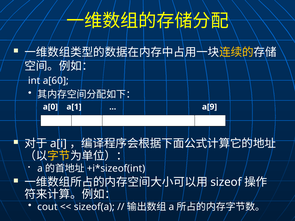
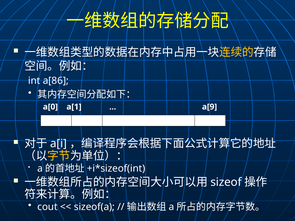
a[60: a[60 -> a[86 (56, 81)
